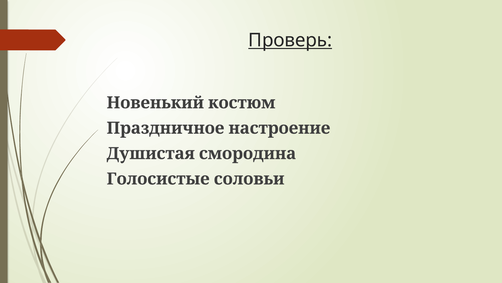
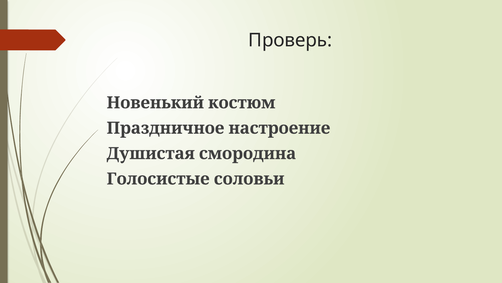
Проверь underline: present -> none (290, 40)
